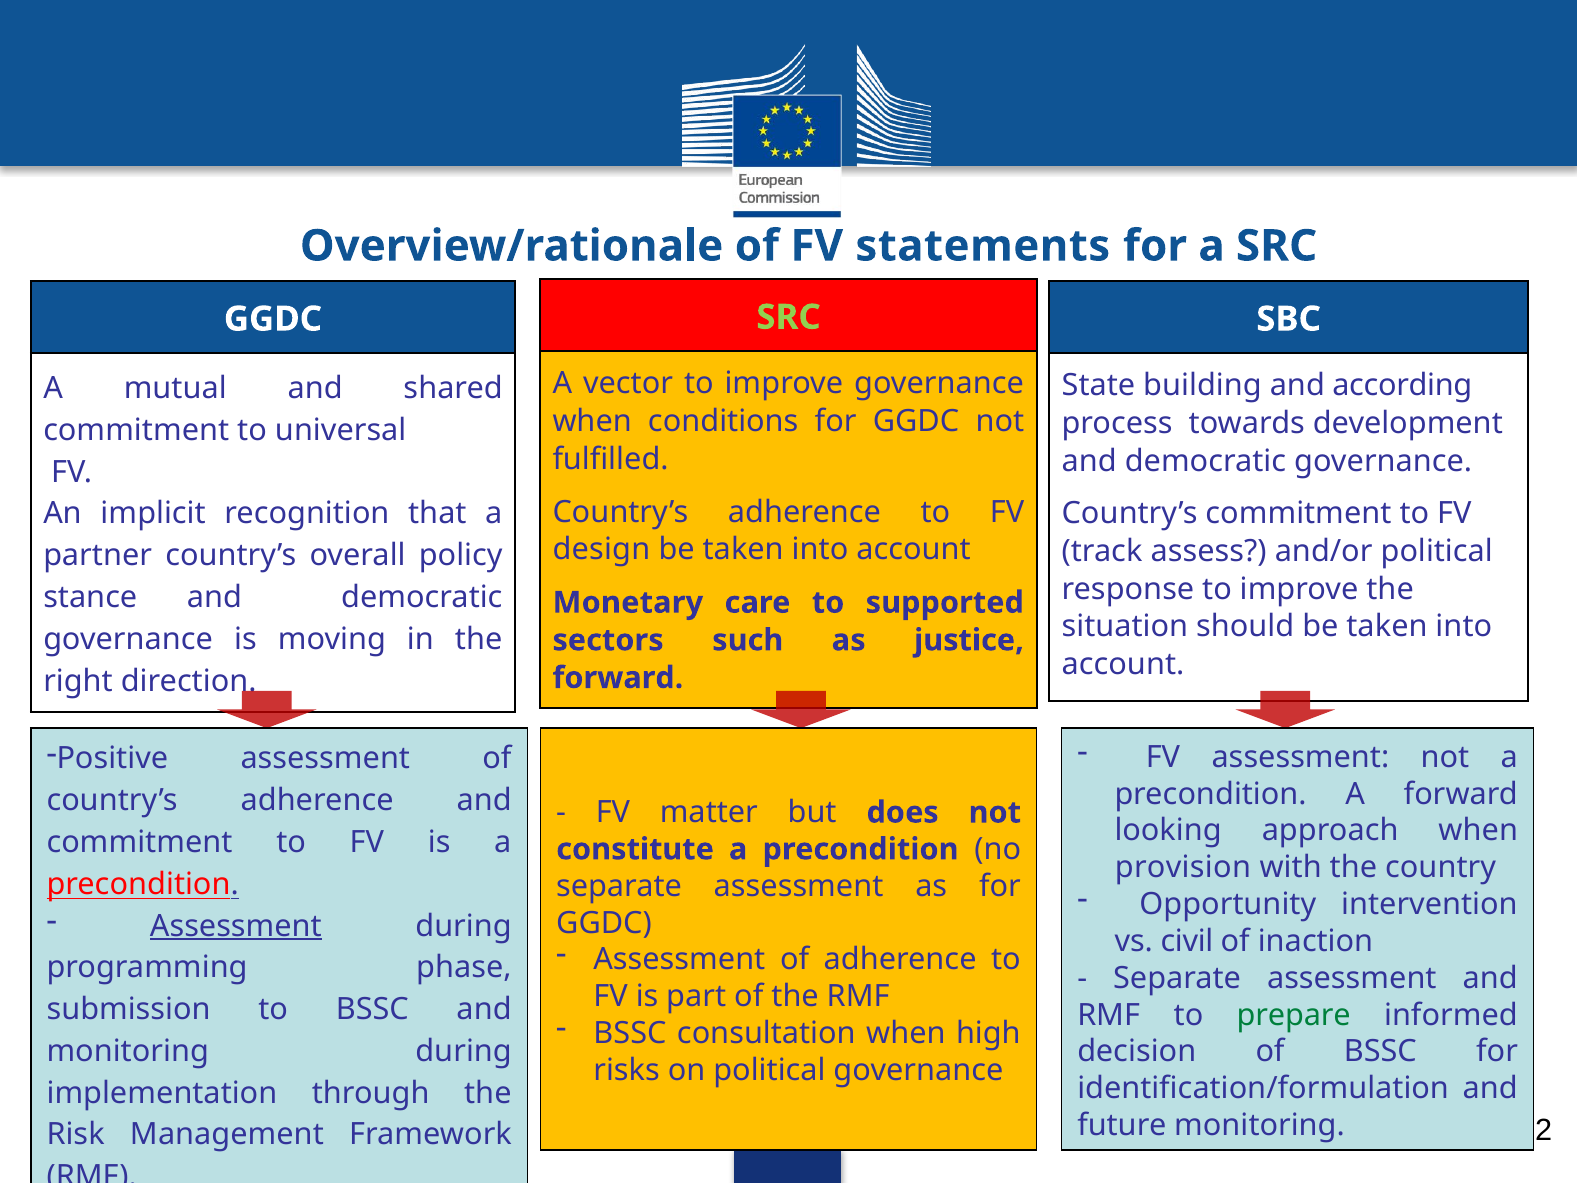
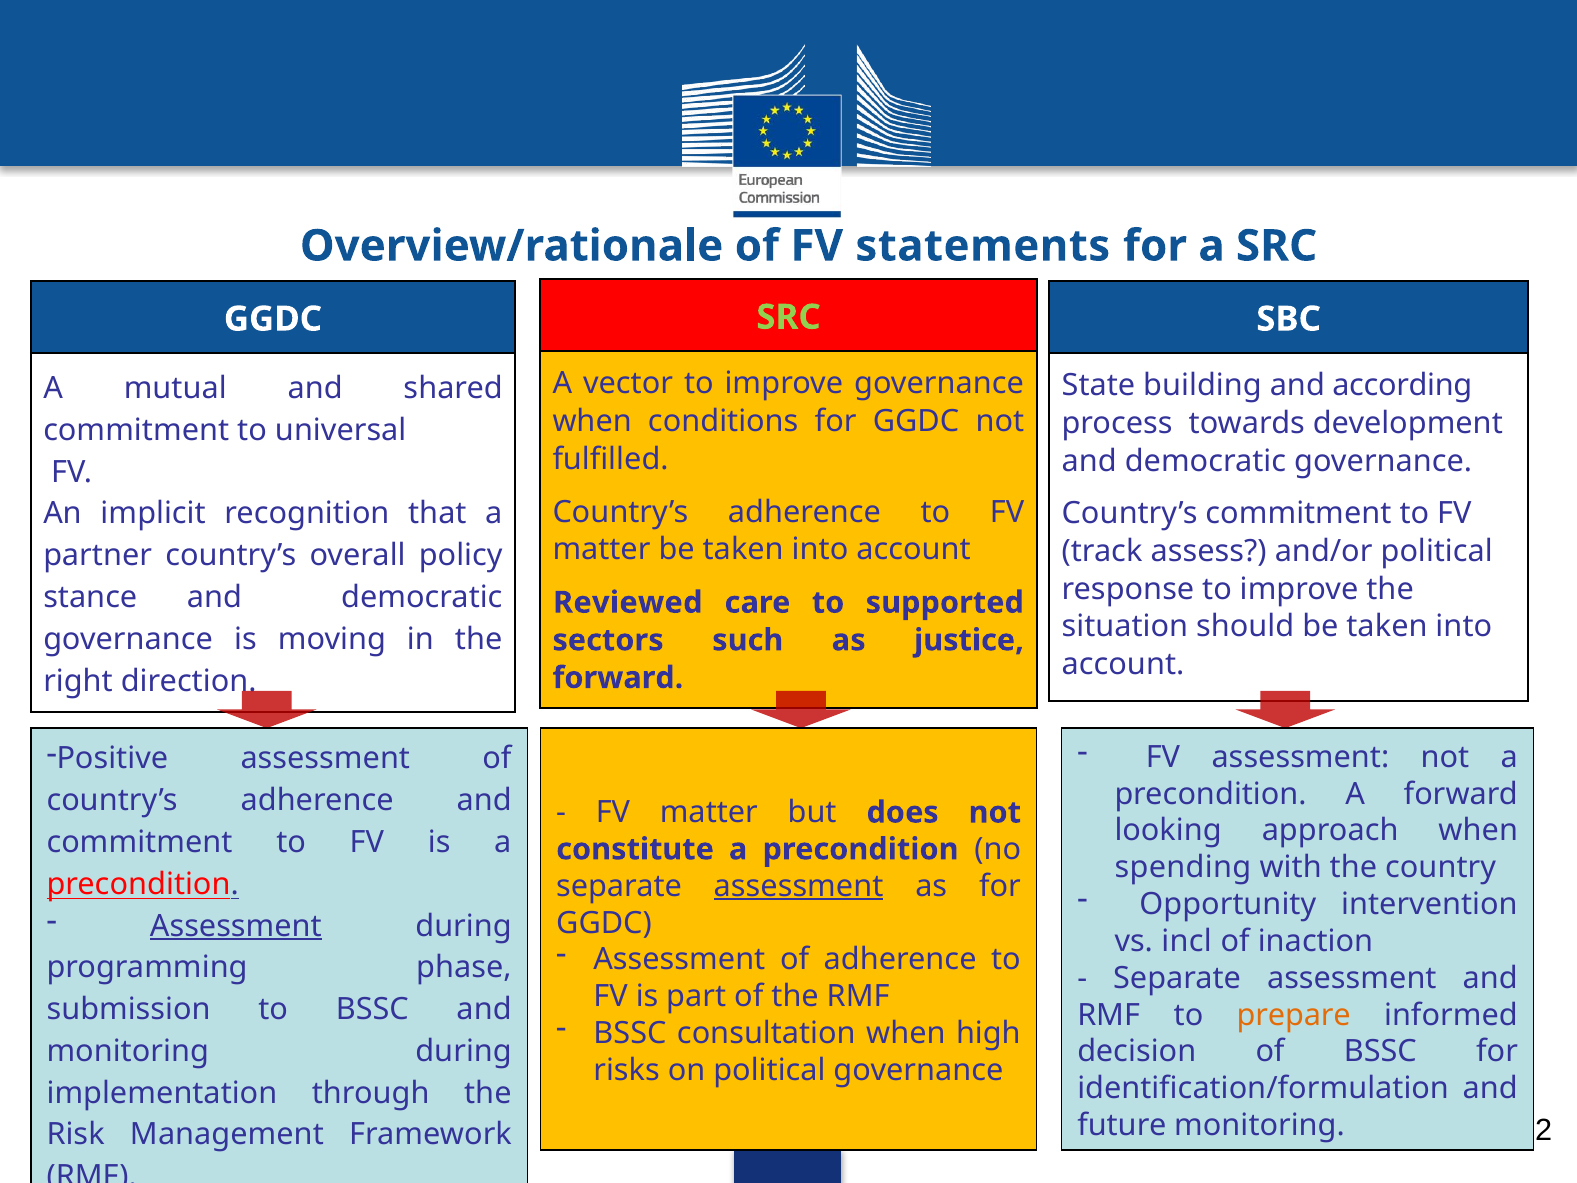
design: design -> matter (601, 550)
Monetary: Monetary -> Reviewed (628, 602)
provision: provision -> spending (1183, 867)
assessment underline: none -> present (799, 886)
civil: civil -> incl (1187, 941)
prepare colour: green -> orange (1294, 1015)
